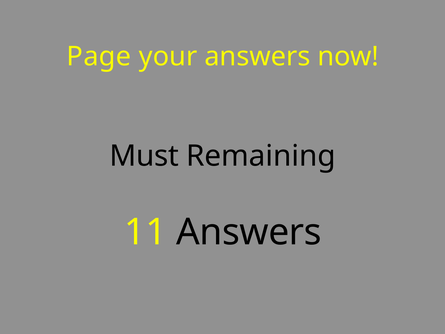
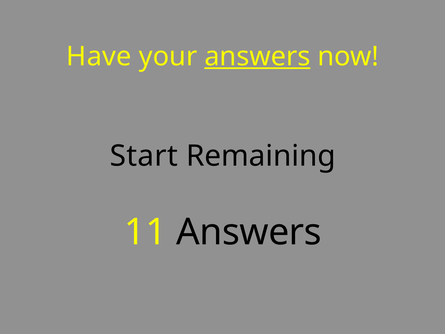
Page: Page -> Have (99, 56)
answers underline: none -> present (257, 56)
Must: Must -> Start (144, 156)
